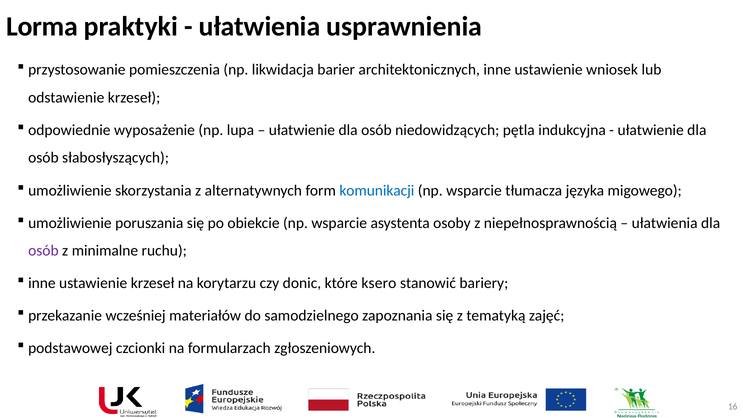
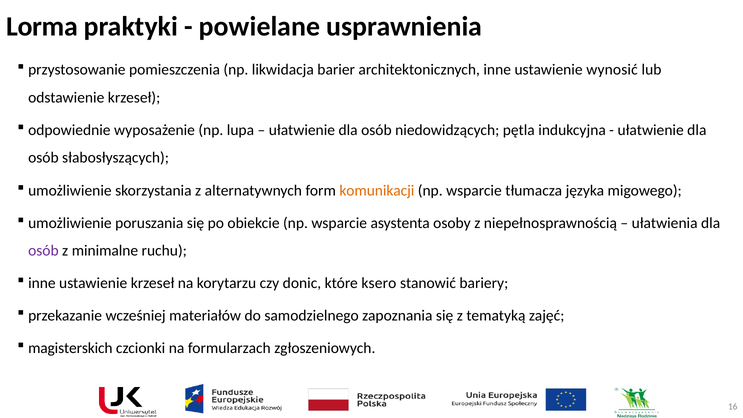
ułatwienia: ułatwienia -> powielane (260, 26)
wniosek: wniosek -> wynosić (612, 70)
komunikacji colour: blue -> orange (377, 190)
podstawowej: podstawowej -> magisterskich (70, 348)
